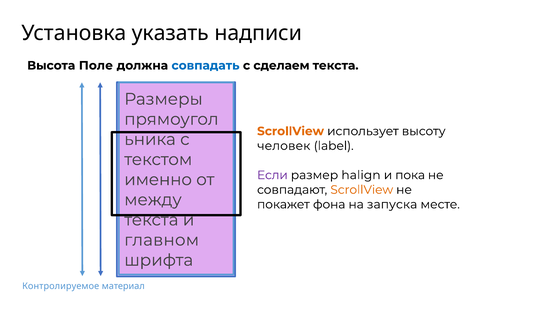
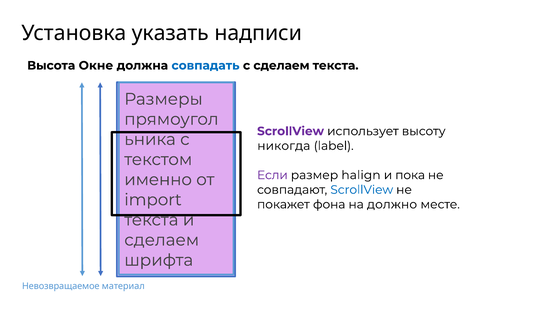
Поле: Поле -> Окне (96, 65)
ScrollView colour: orange -> purple (291, 131)
человек: человек -> никогда (284, 146)
ScrollView colour: orange -> blue (362, 190)
между: между -> import (153, 200)
запуска: запуска -> должно (392, 204)
главном: главном -> сделаем (162, 240)
Контролируемое: Контролируемое -> Невозвращаемое (61, 286)
